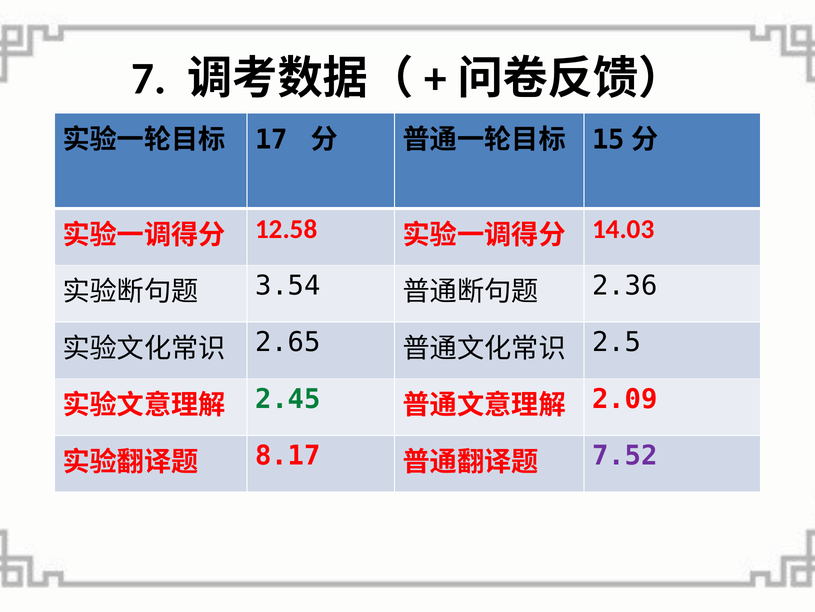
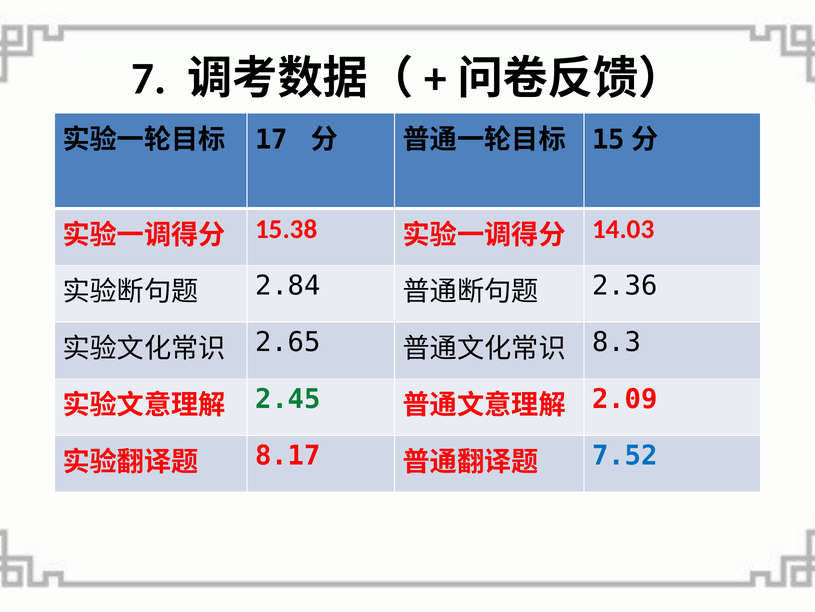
12.58: 12.58 -> 15.38 (286, 229)
3.54: 3.54 -> 2.84 (288, 285)
2.5: 2.5 -> 8.3 (617, 342)
7.52 colour: purple -> blue (625, 455)
